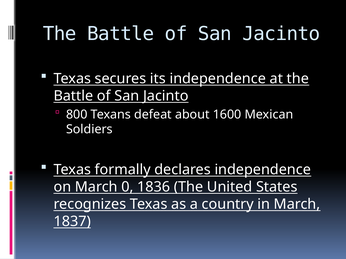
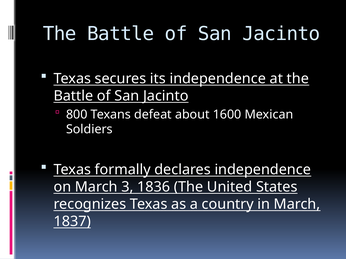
0: 0 -> 3 (127, 187)
